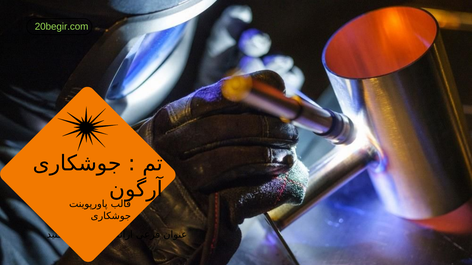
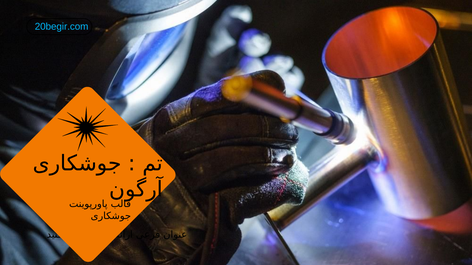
20begir.com colour: light green -> light blue (62, 27)
